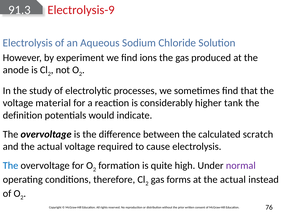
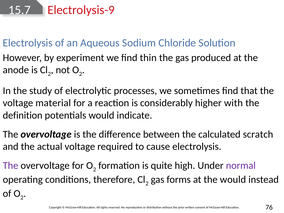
91.3: 91.3 -> 15.7 (20, 10)
ions: ions -> thin (148, 58)
tank: tank -> with (233, 103)
The colour: blue -> purple (11, 166)
at the actual: actual -> would (233, 180)
